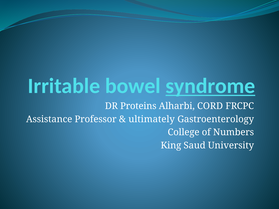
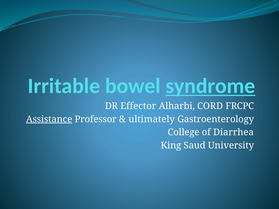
Proteins: Proteins -> Effector (138, 106)
Assistance underline: none -> present (49, 119)
Numbers: Numbers -> Diarrhea (233, 132)
